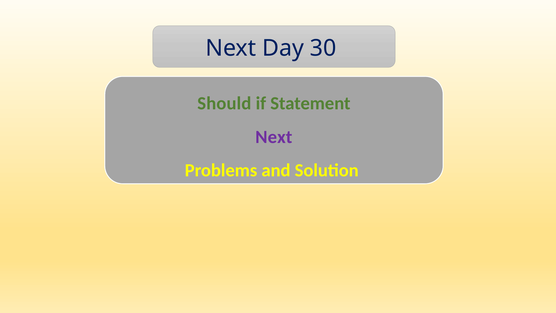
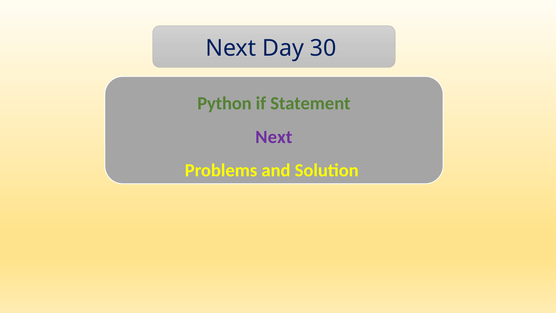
Should: Should -> Python (224, 103)
